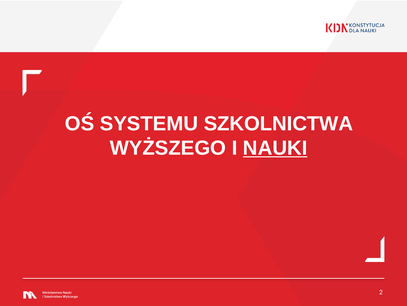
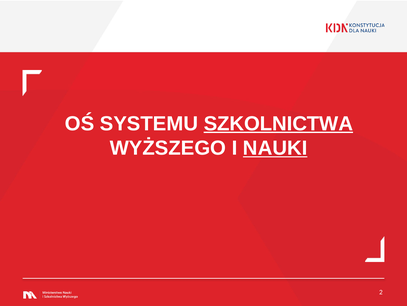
SZKOLNICTWA underline: none -> present (278, 123)
